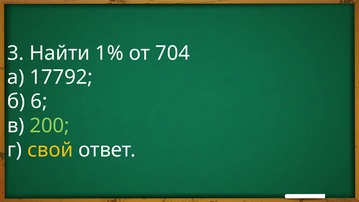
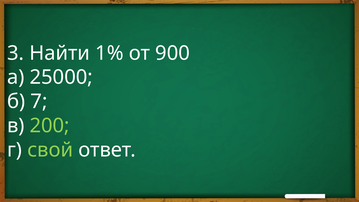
704: 704 -> 900 (173, 53)
17792: 17792 -> 25000 (61, 77)
6: 6 -> 7 (39, 102)
свой colour: yellow -> light green (50, 150)
